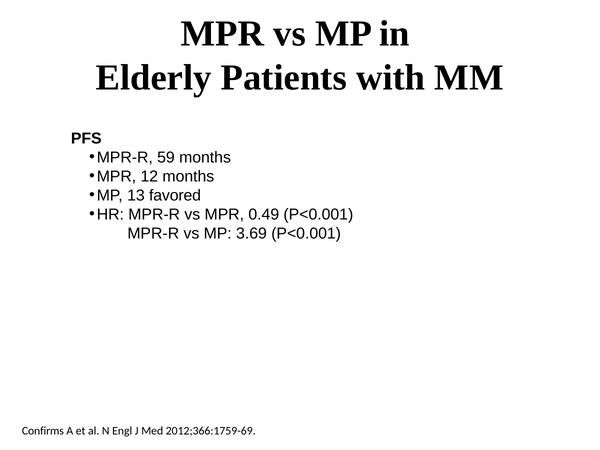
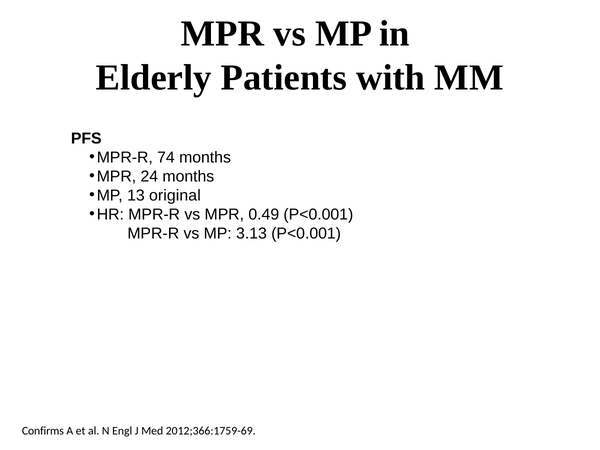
59: 59 -> 74 (166, 158)
12: 12 -> 24 (149, 177)
favored: favored -> original (175, 196)
3.69: 3.69 -> 3.13 (251, 234)
